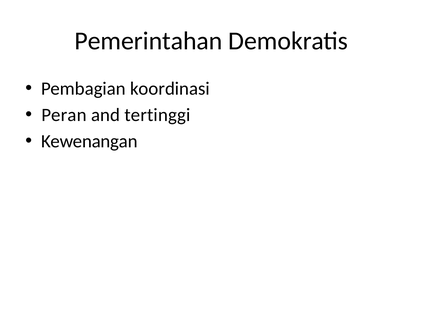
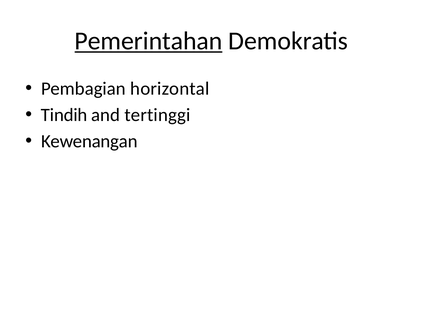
Pemerintahan underline: none -> present (149, 41)
koordinasi: koordinasi -> horizontal (170, 89)
Peran: Peran -> Tindih (64, 115)
